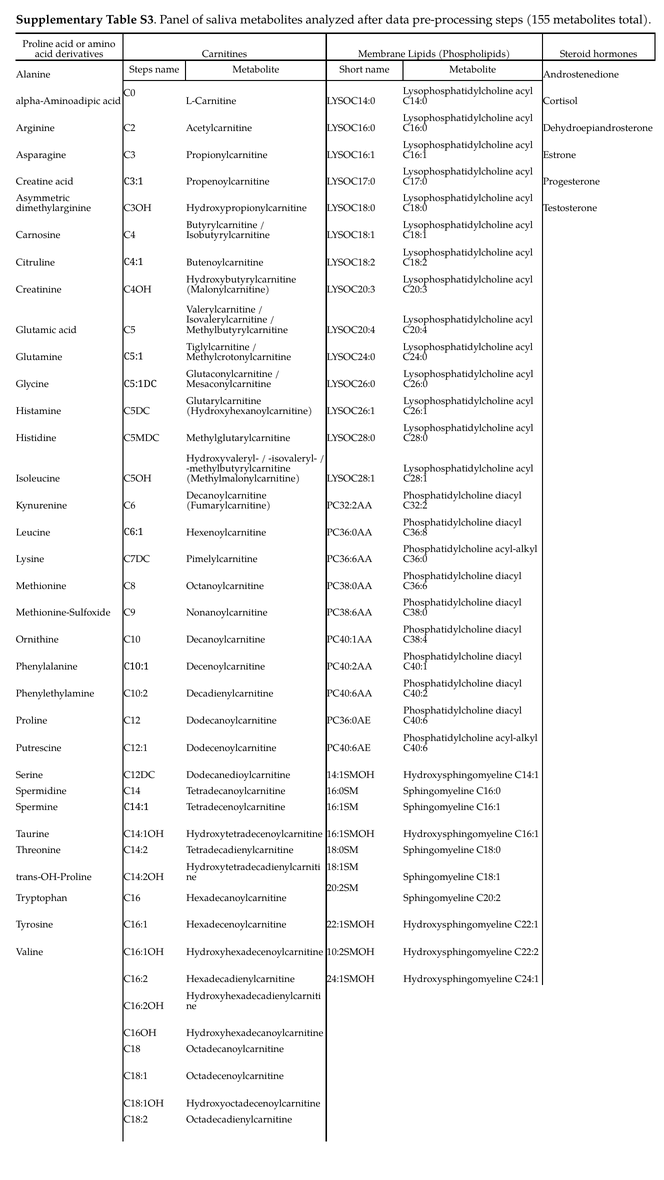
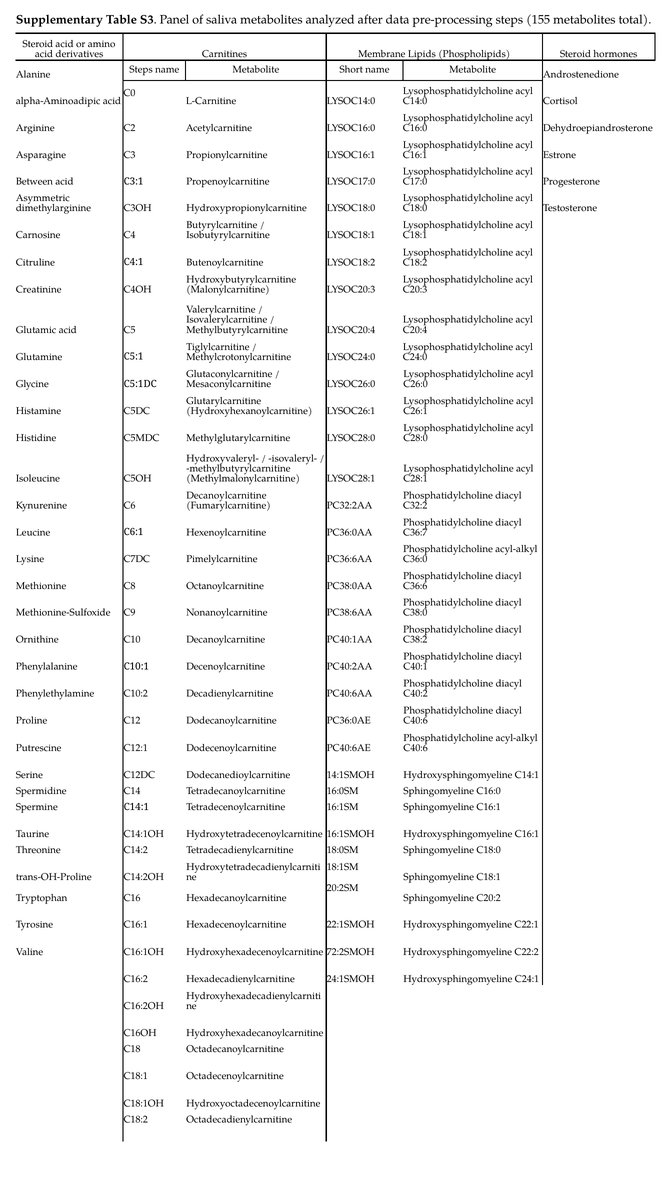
Proline: Proline -> Steroid (38, 44)
Creatine: Creatine -> Between (34, 182)
C36:8: C36:8 -> C36:7 (415, 533)
C38:4: C38:4 -> C38:2 (415, 640)
10:2SMOH: 10:2SMOH -> 72:2SMOH (351, 952)
